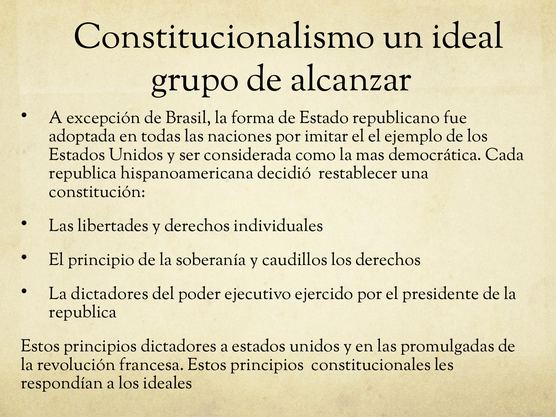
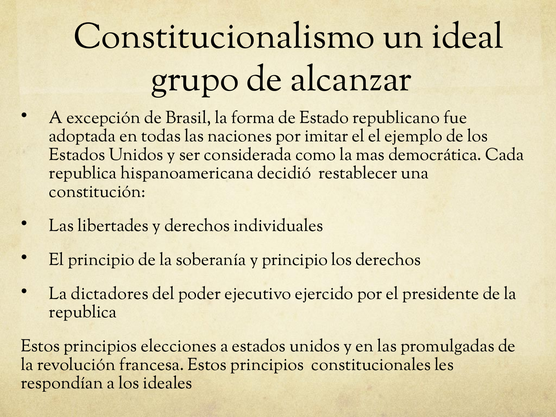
y caudillos: caudillos -> principio (295, 259)
principios dictadores: dictadores -> elecciones (179, 346)
